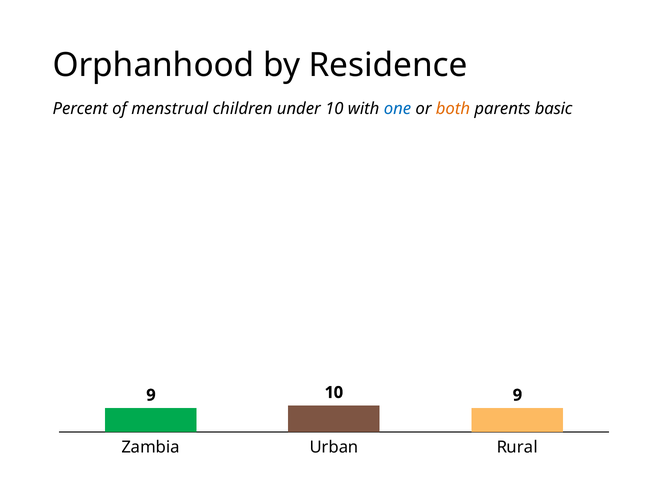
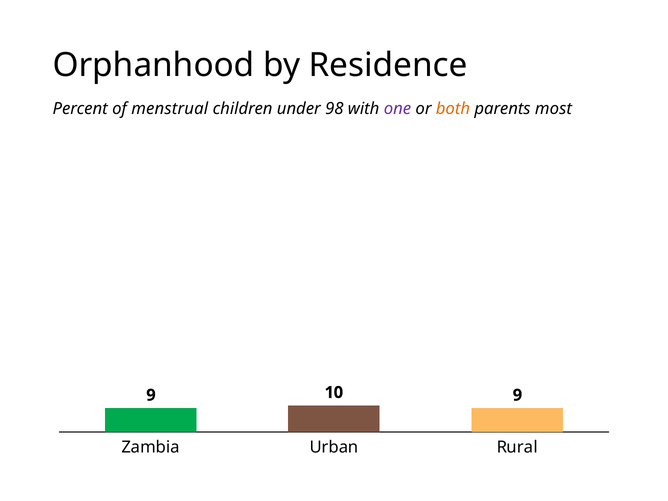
under 10: 10 -> 98 (334, 109)
one colour: blue -> purple (397, 109)
basic: basic -> most (553, 109)
